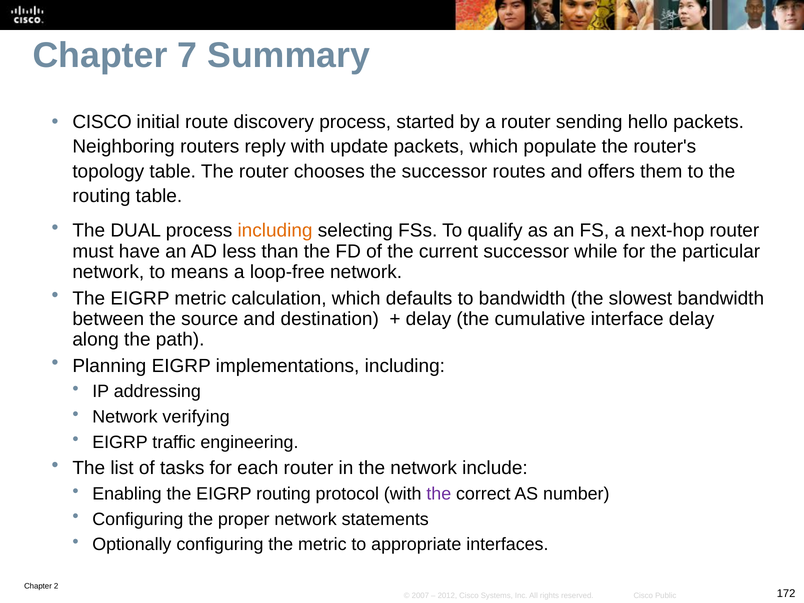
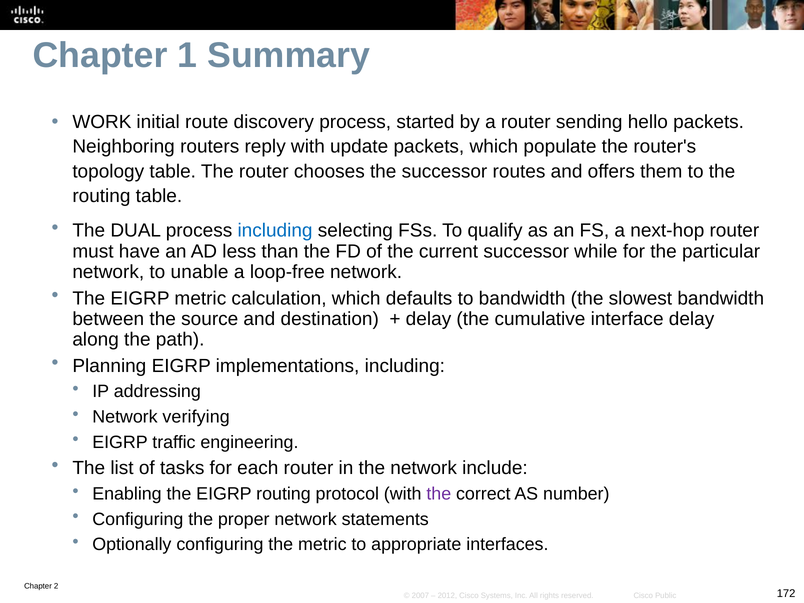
7: 7 -> 1 (187, 55)
CISCO: CISCO -> WORK (102, 122)
including colour: orange -> blue (275, 231)
means: means -> unable (200, 272)
